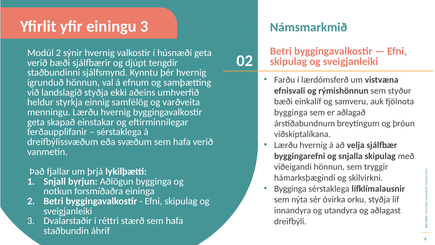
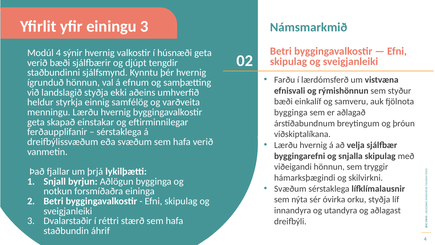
Modúl 2: 2 -> 4 (58, 53)
Bygginga: Bygginga -> Svæðum (290, 189)
